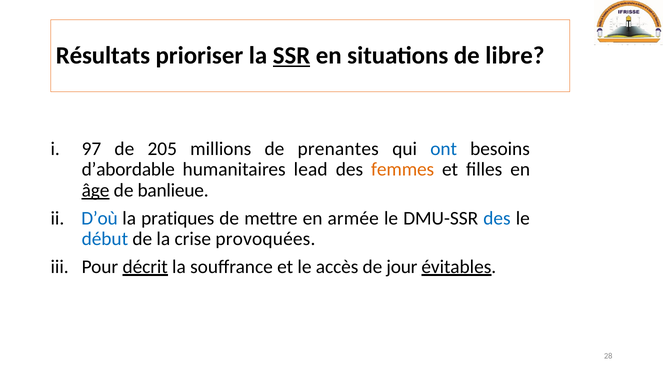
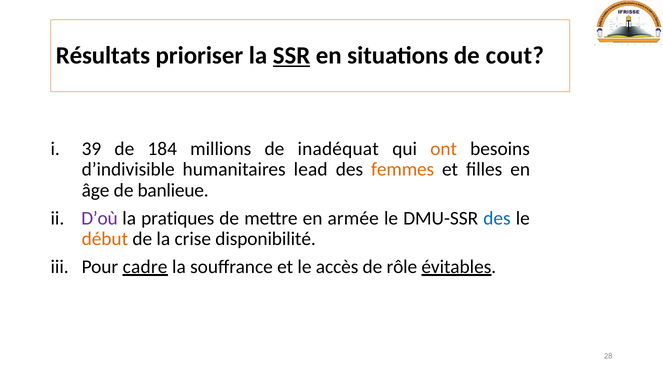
libre: libre -> cout (515, 56)
97: 97 -> 39 (91, 149)
205: 205 -> 184 (162, 149)
prenantes: prenantes -> inadéquat (338, 149)
ont colour: blue -> orange (444, 149)
d’abordable: d’abordable -> d’indivisible (128, 170)
âge underline: present -> none (96, 190)
D’où colour: blue -> purple (100, 218)
début colour: blue -> orange (105, 239)
provoquées: provoquées -> disponibilité (266, 239)
décrit: décrit -> cadre (145, 267)
jour: jour -> rôle (402, 267)
